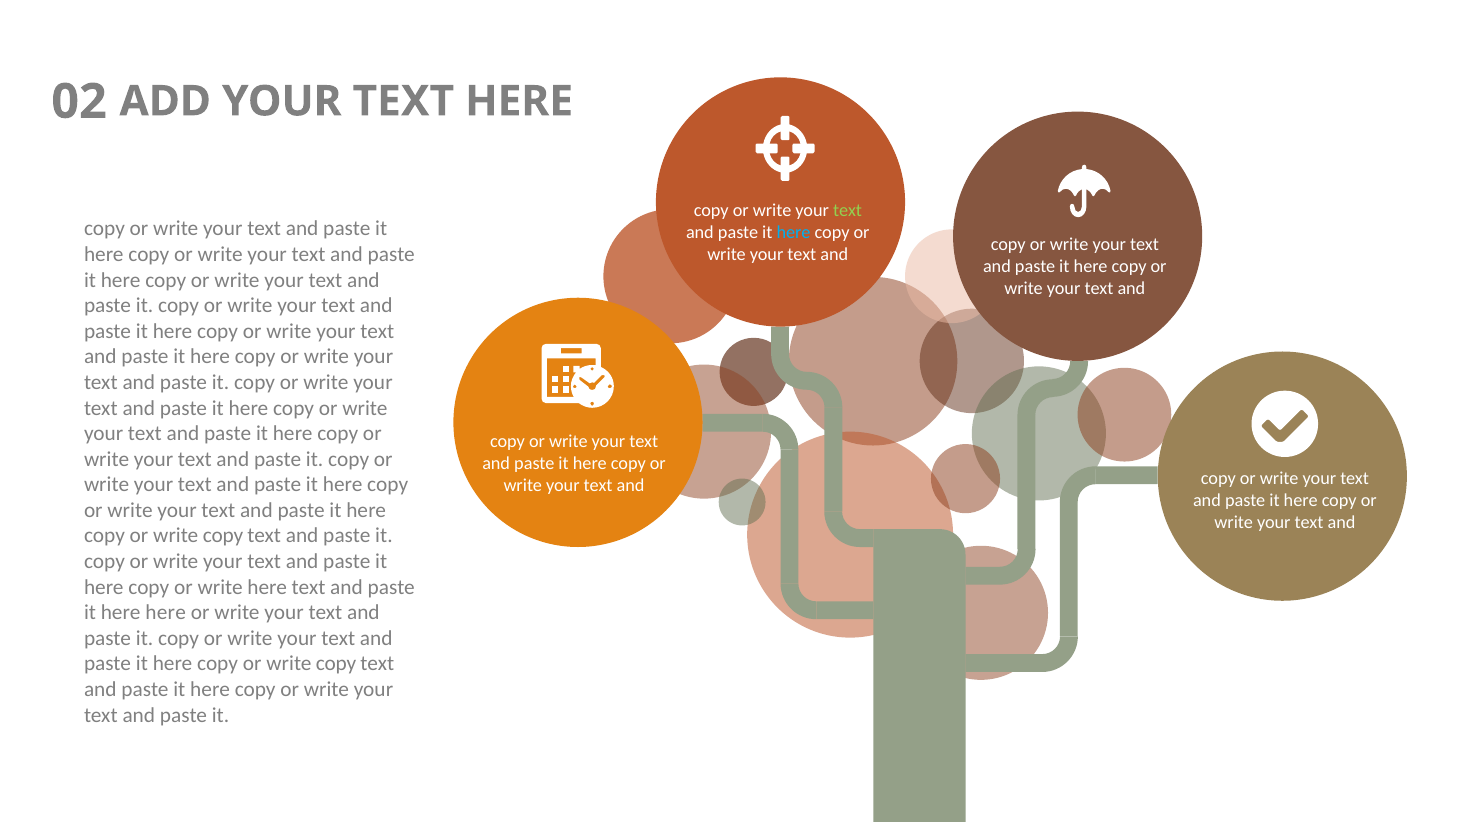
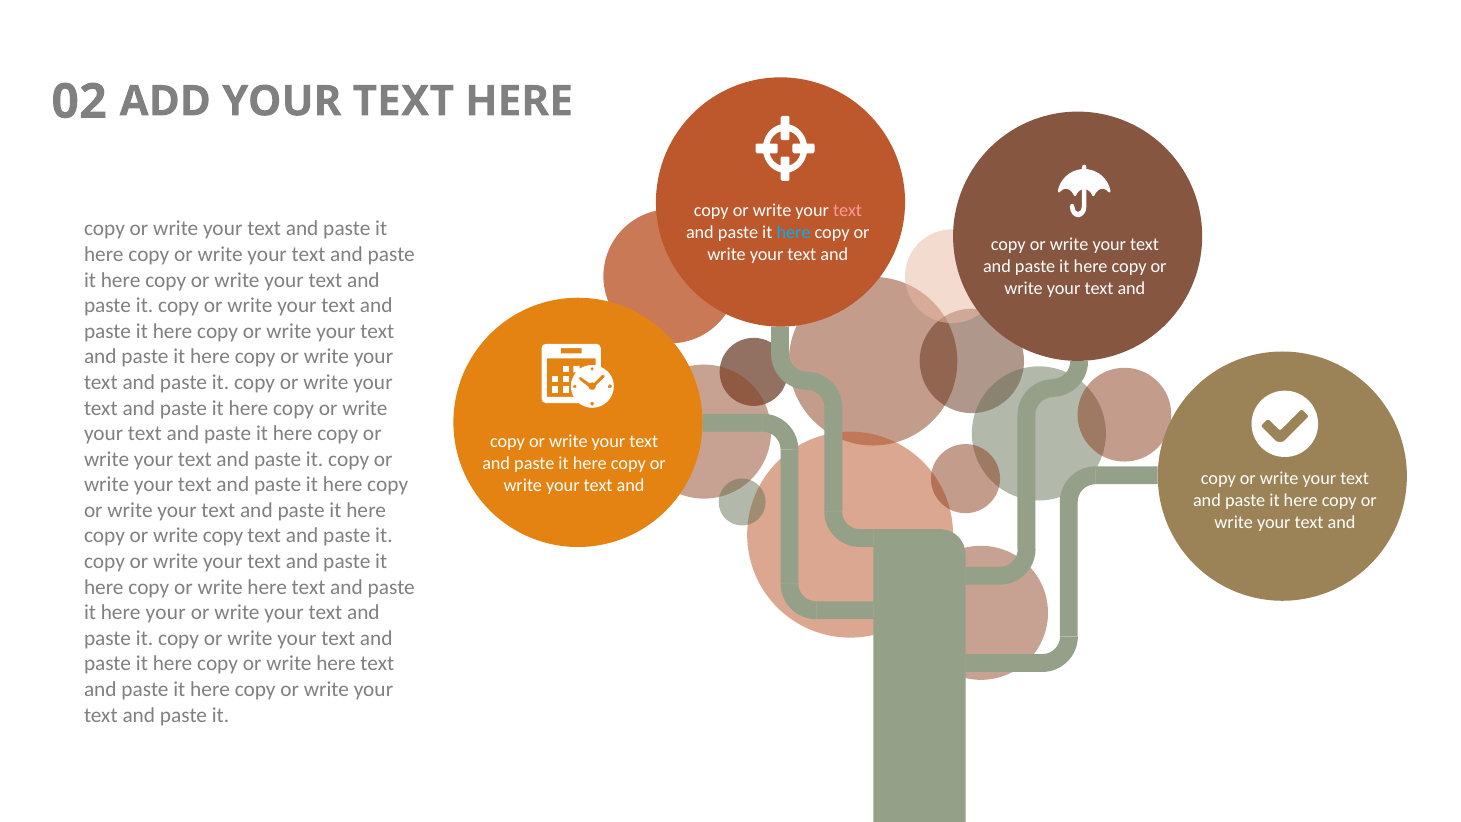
text colour: light green -> pink (848, 211)
here here: here -> your (166, 613)
copy: copy -> here (336, 664)
